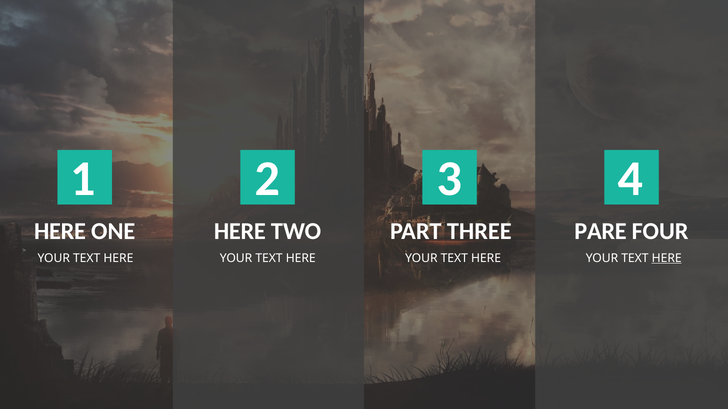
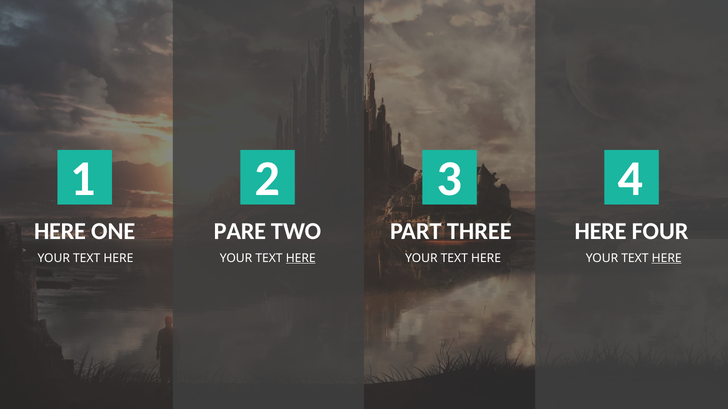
HERE: HERE -> PARE (240, 232)
THREE PARE: PARE -> HERE (601, 232)
HERE underline: none -> present (301, 258)
